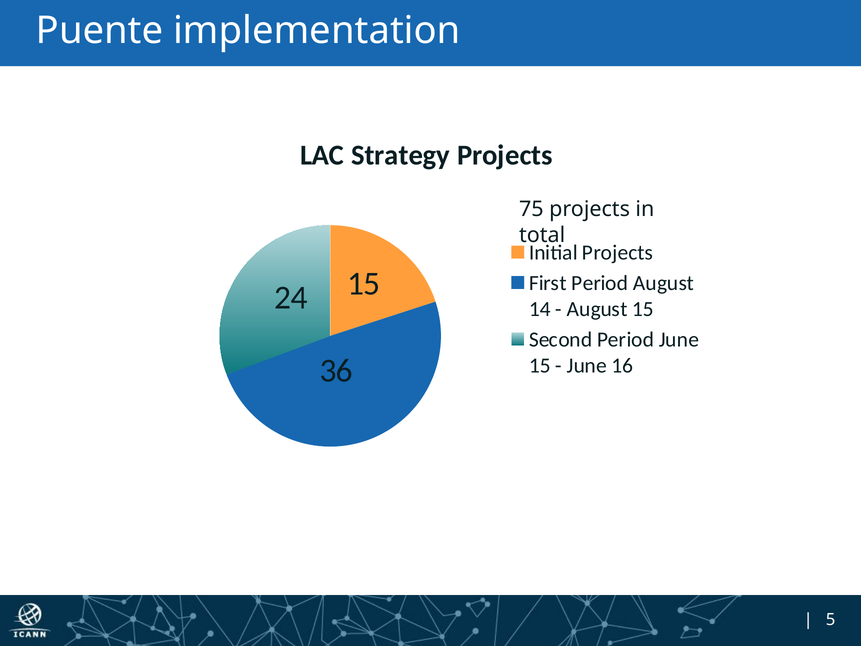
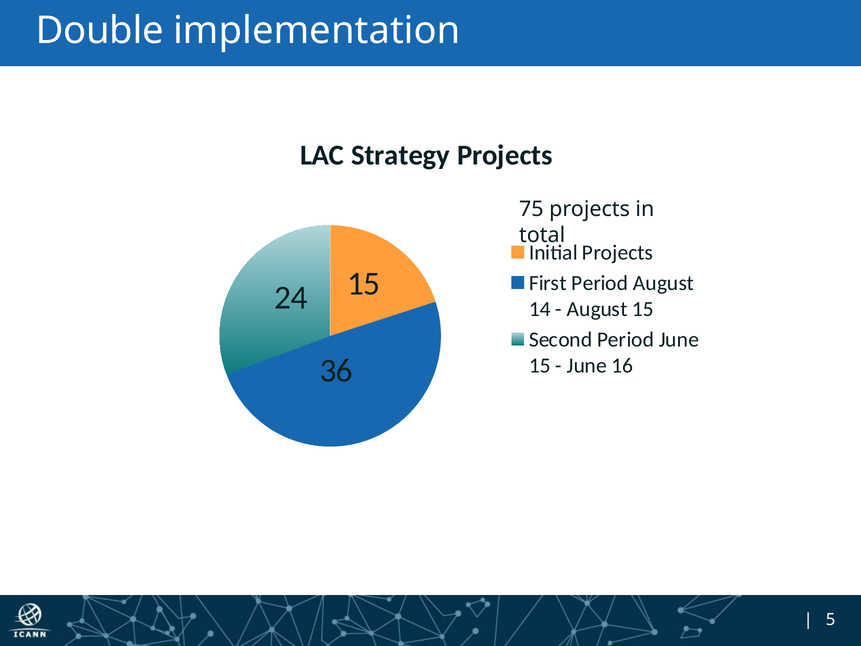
Puente: Puente -> Double (100, 31)
